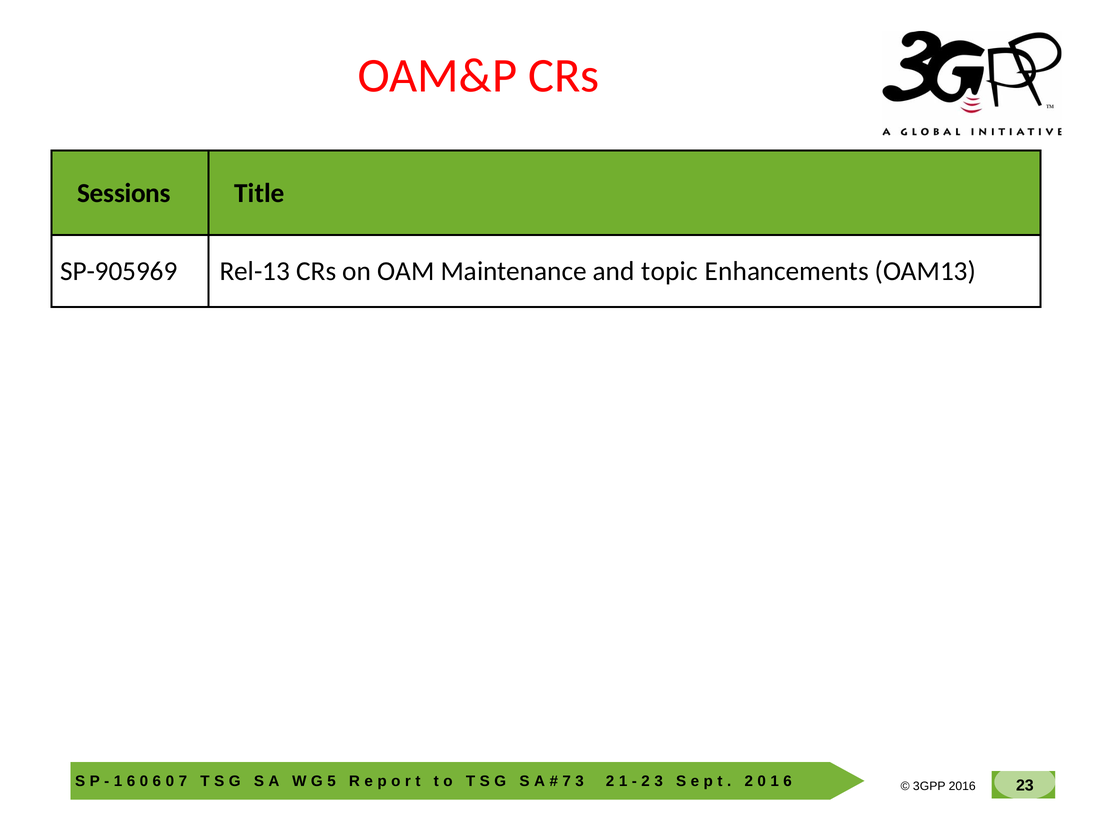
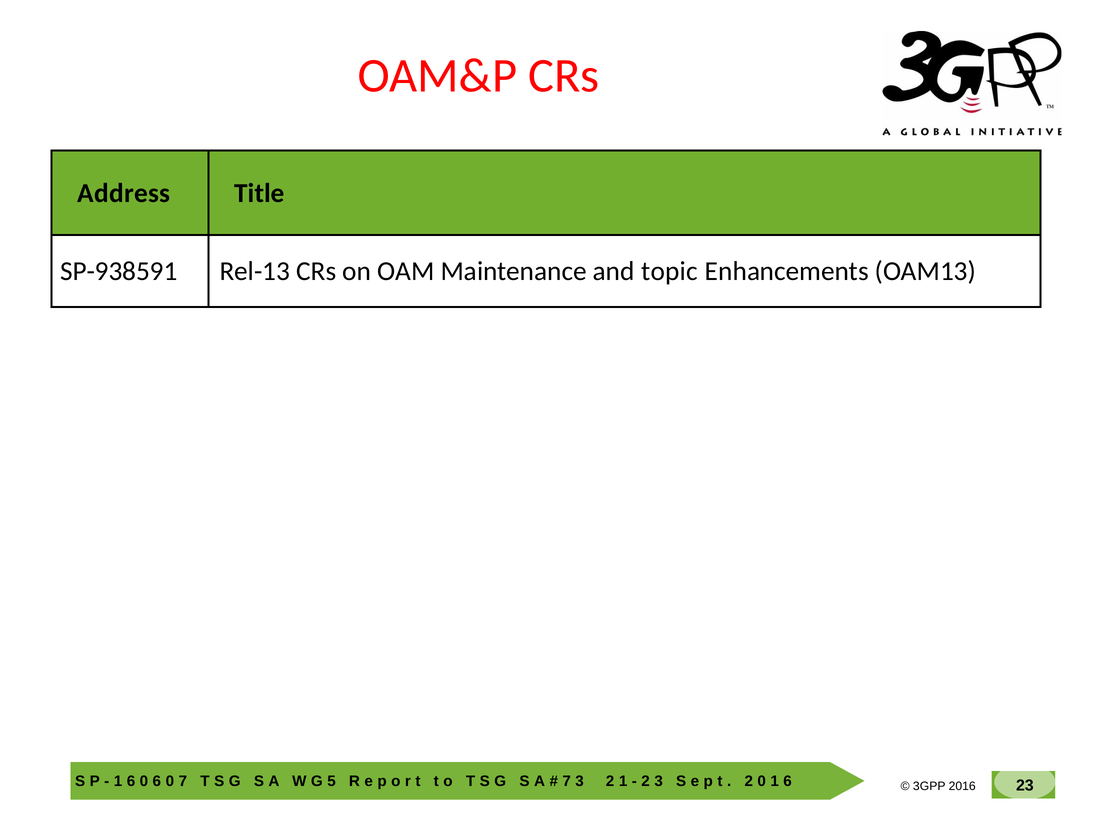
Sessions: Sessions -> Address (124, 193)
SP-905969: SP-905969 -> SP-938591 (119, 271)
